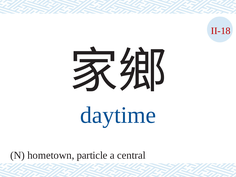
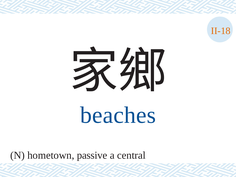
II-18 colour: red -> orange (221, 31)
daytime: daytime -> beaches (118, 115)
particle: particle -> passive (92, 155)
